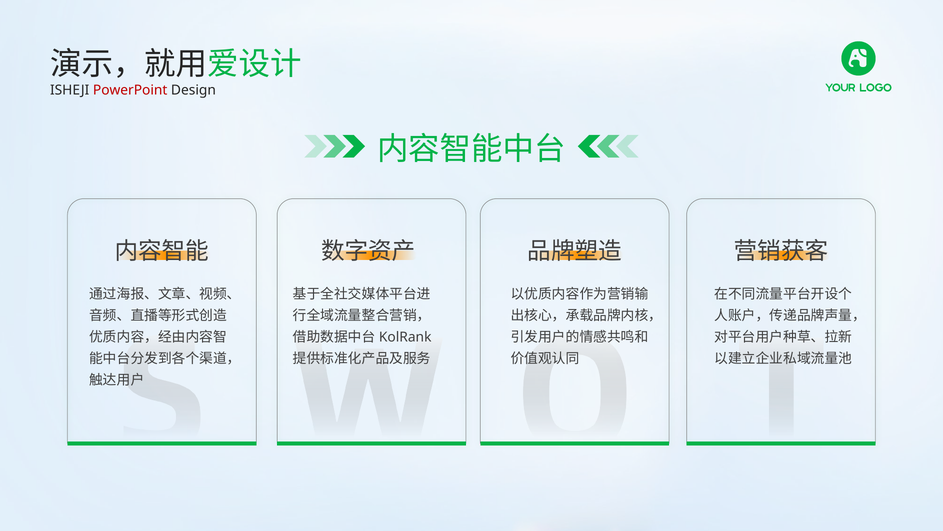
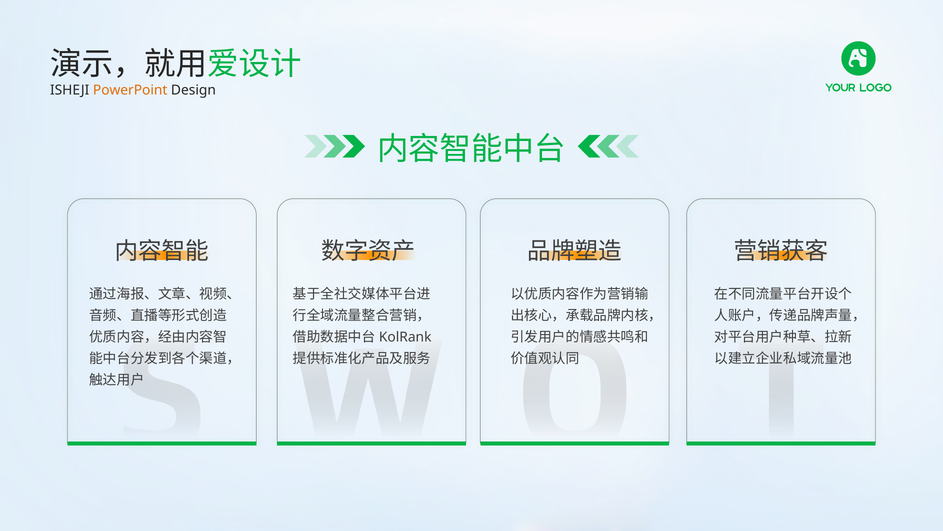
PowerPoint colour: red -> orange (130, 90)
